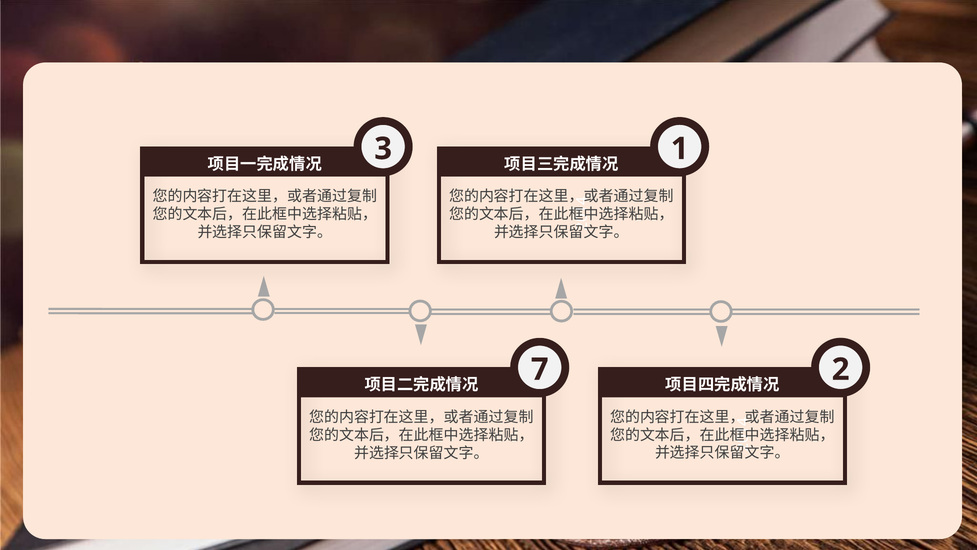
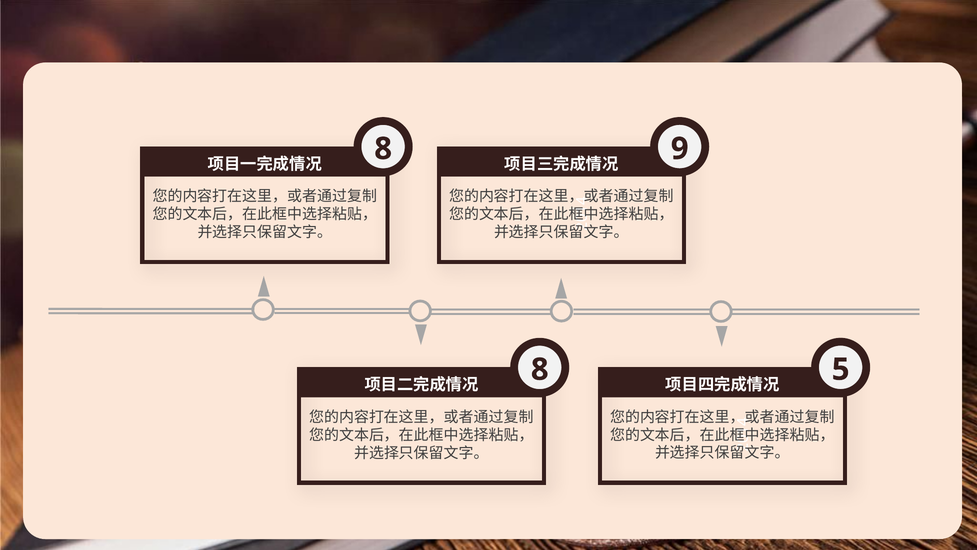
3: 3 -> 8 (383, 149)
1: 1 -> 9 (680, 149)
7: 7 -> 8 (540, 369)
2: 2 -> 5 (841, 369)
